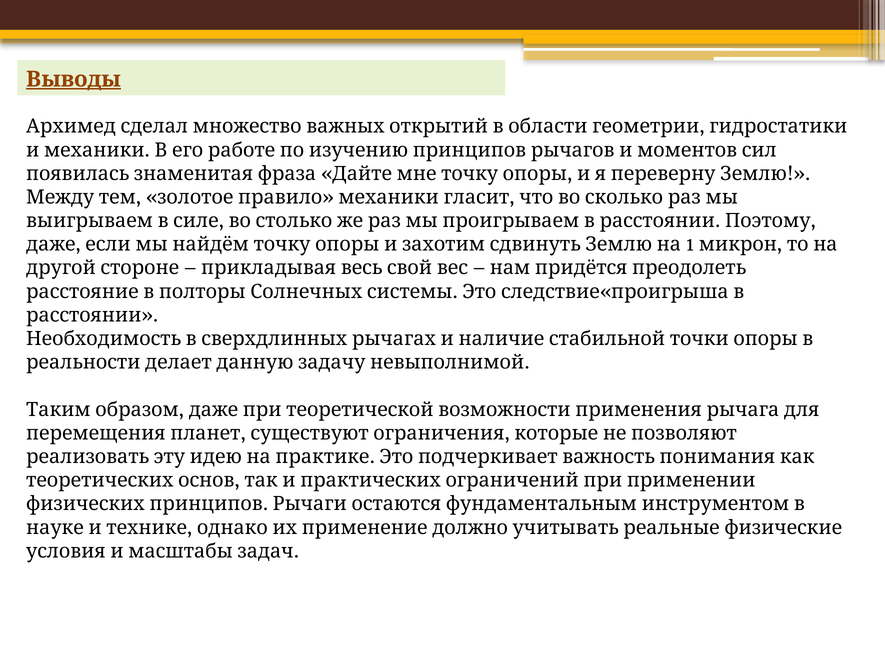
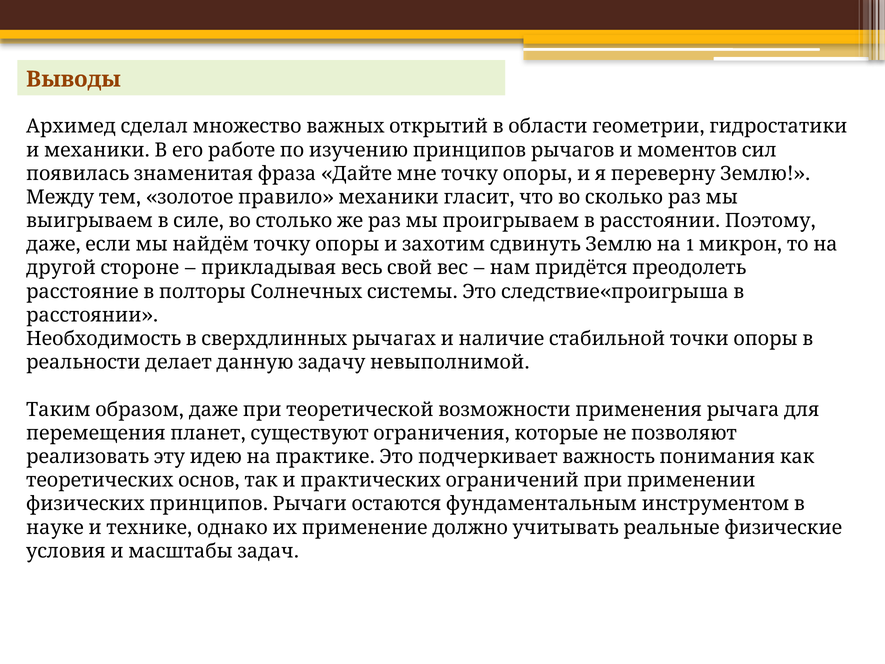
Выводы underline: present -> none (73, 79)
